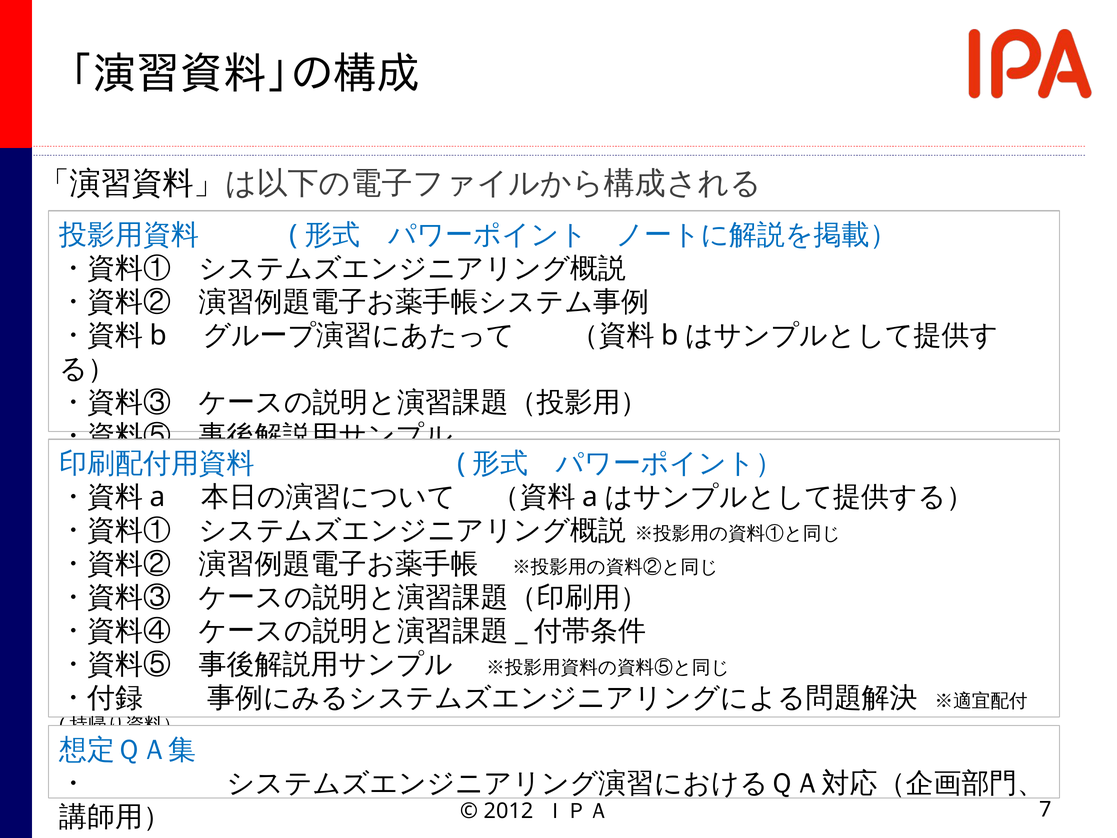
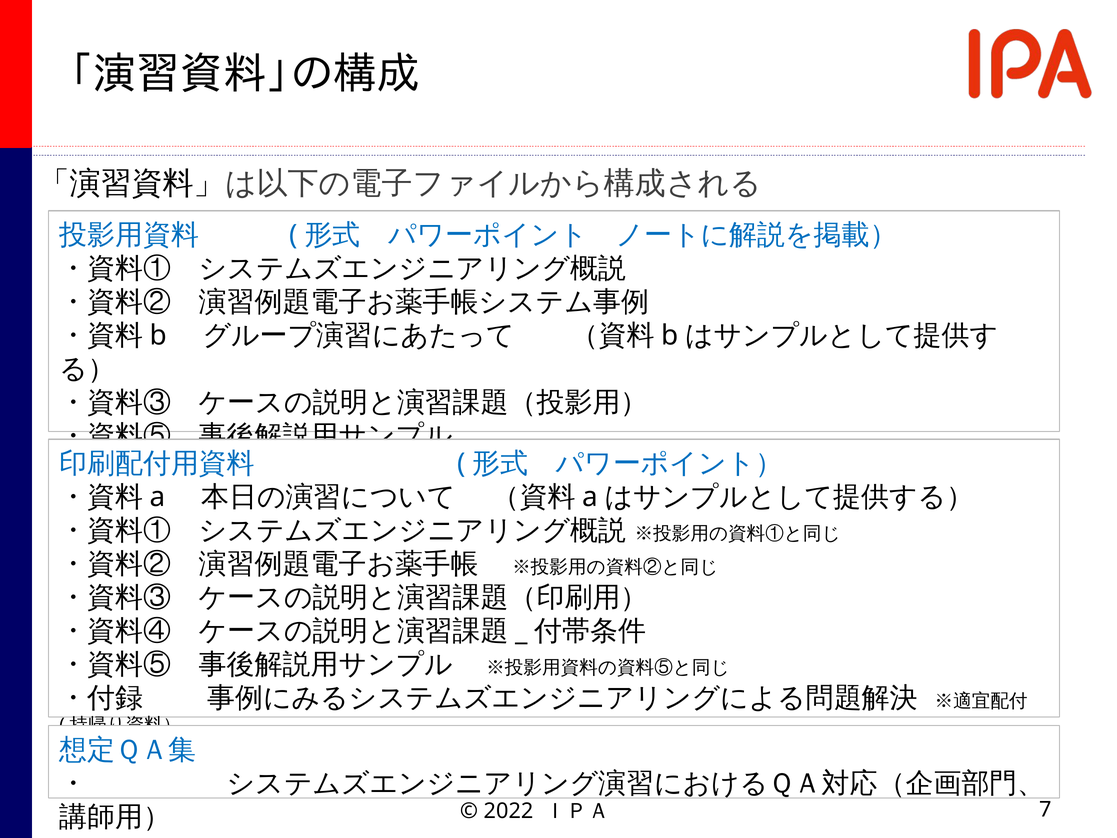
2012: 2012 -> 2022 (508, 811)
